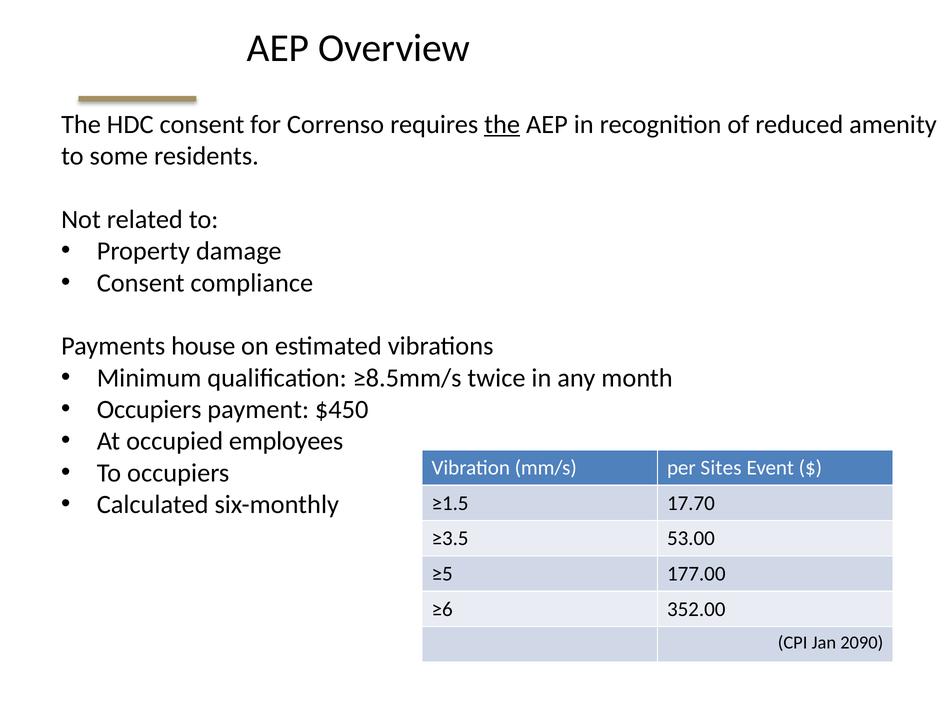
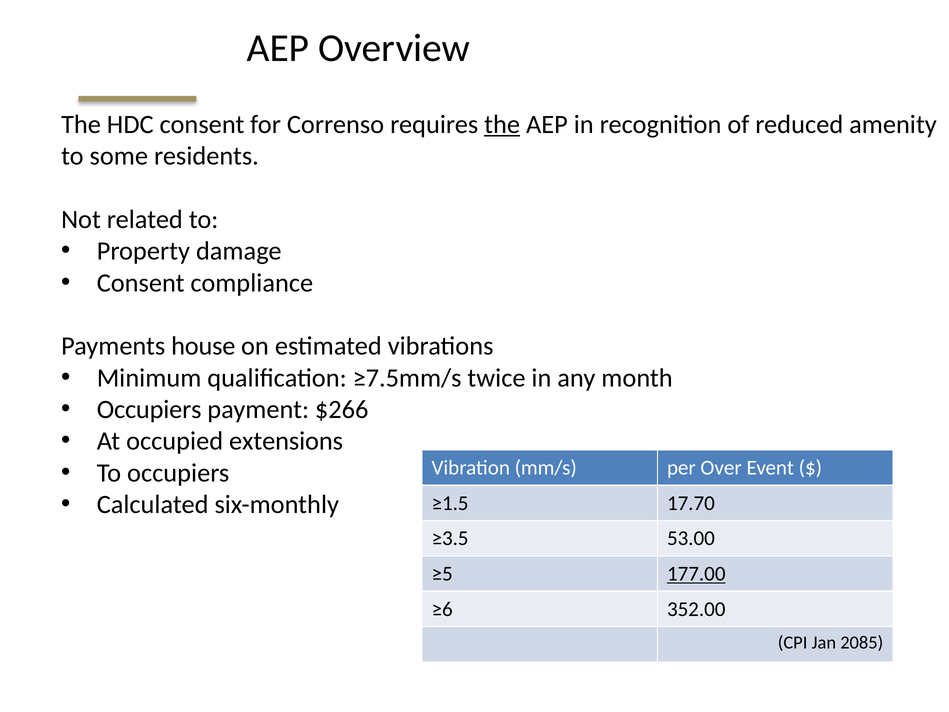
≥8.5mm/s: ≥8.5mm/s -> ≥7.5mm/s (407, 378)
$450: $450 -> $266 (342, 409)
employees: employees -> extensions (286, 441)
Sites: Sites -> Over (721, 468)
177.00 underline: none -> present (696, 574)
2090: 2090 -> 2085 (862, 643)
